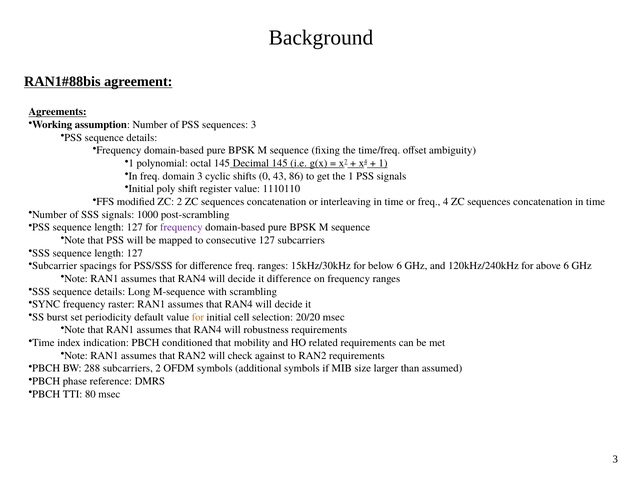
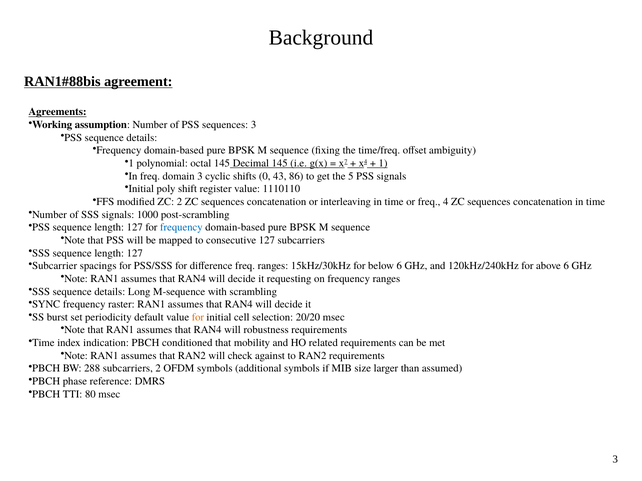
the 1: 1 -> 5 (351, 176)
frequency colour: purple -> blue (181, 228)
it difference: difference -> requesting (289, 279)
